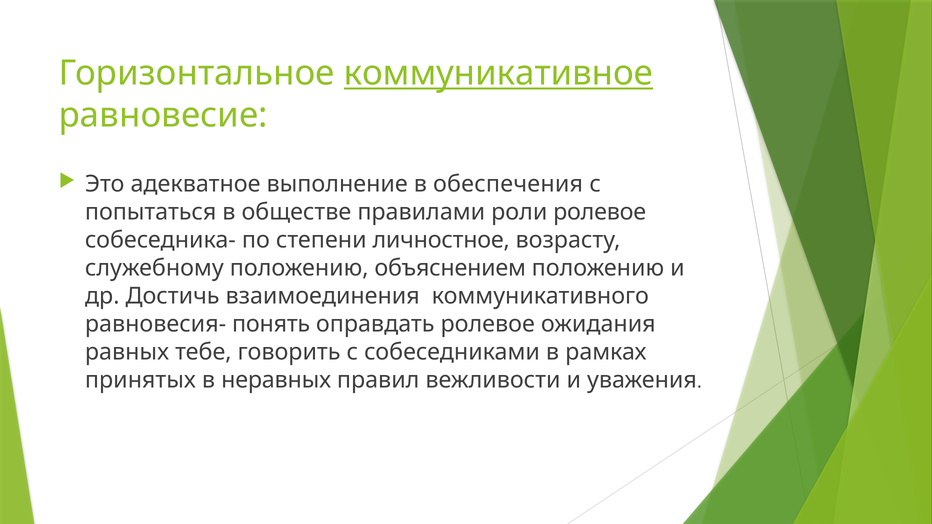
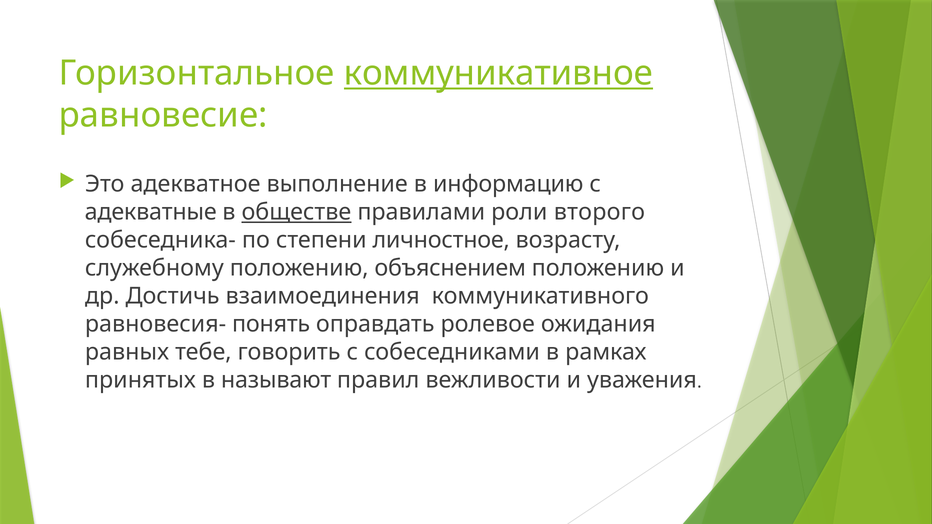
обеспечения: обеспечения -> информацию (508, 184)
попытаться: попытаться -> адекватные (151, 212)
обществе underline: none -> present (296, 212)
роли ролевое: ролевое -> второго (599, 212)
неравных: неравных -> называют (276, 380)
